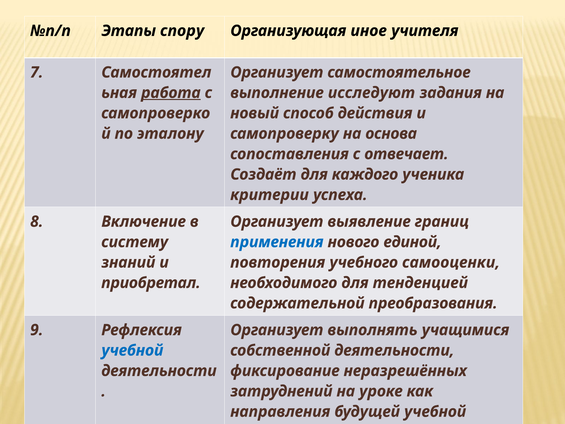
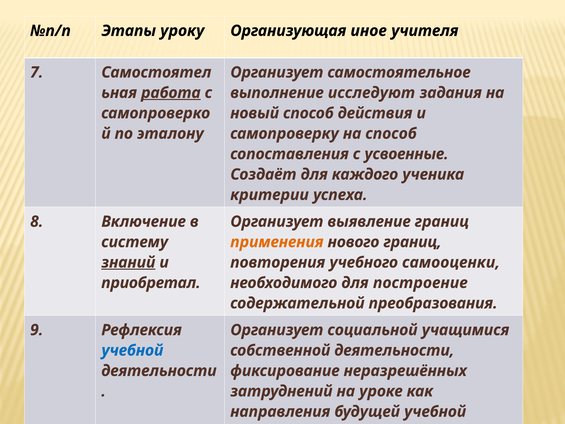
спору: спору -> уроку (182, 31)
на основа: основа -> способ (391, 134)
отвечает: отвечает -> усвоенные (406, 154)
применения colour: blue -> orange (277, 242)
нового единой: единой -> границ (412, 242)
знаний underline: none -> present (128, 262)
тенденцией: тенденцией -> построение (420, 283)
выполнять: выполнять -> социальной (373, 330)
